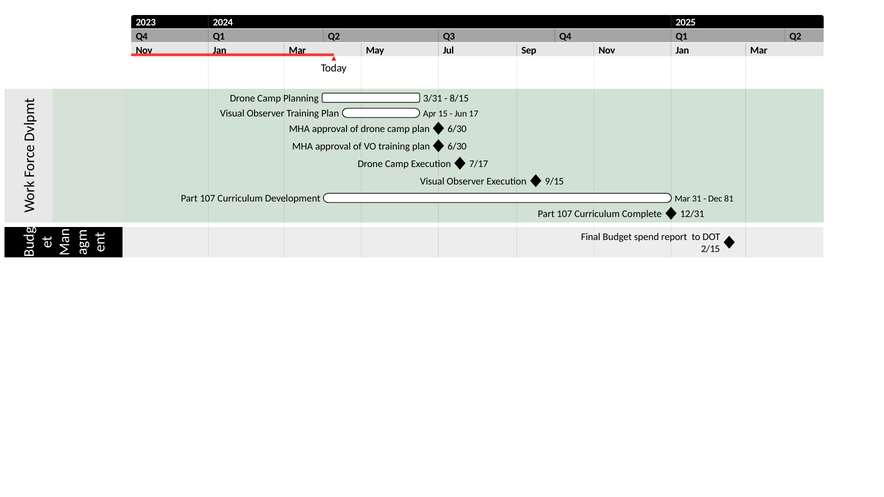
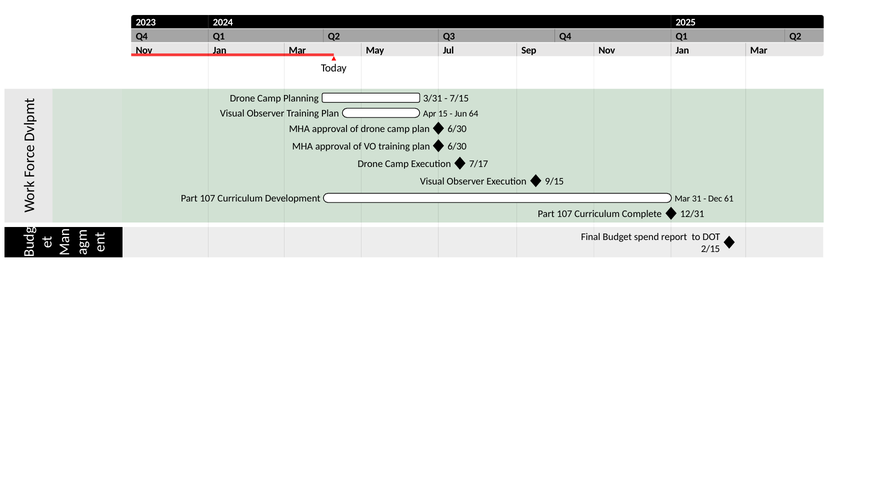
8/15: 8/15 -> 7/15 (459, 98)
17: 17 -> 64 (474, 114)
81: 81 -> 61 (729, 199)
